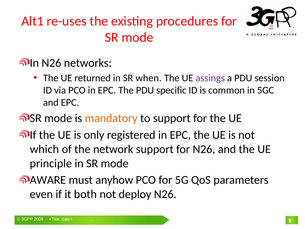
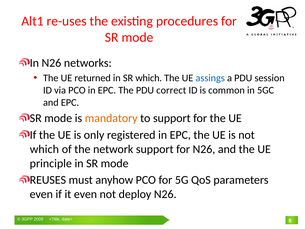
SR when: when -> which (149, 78)
assings colour: purple -> blue (210, 78)
specific: specific -> correct (171, 90)
AWARE: AWARE -> REUSES (48, 180)
it both: both -> even (85, 194)
